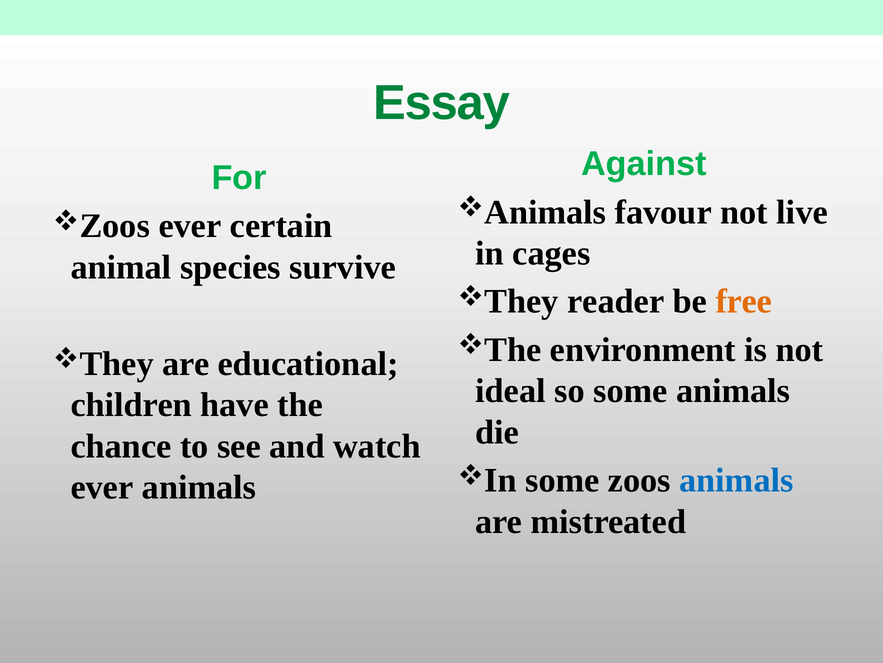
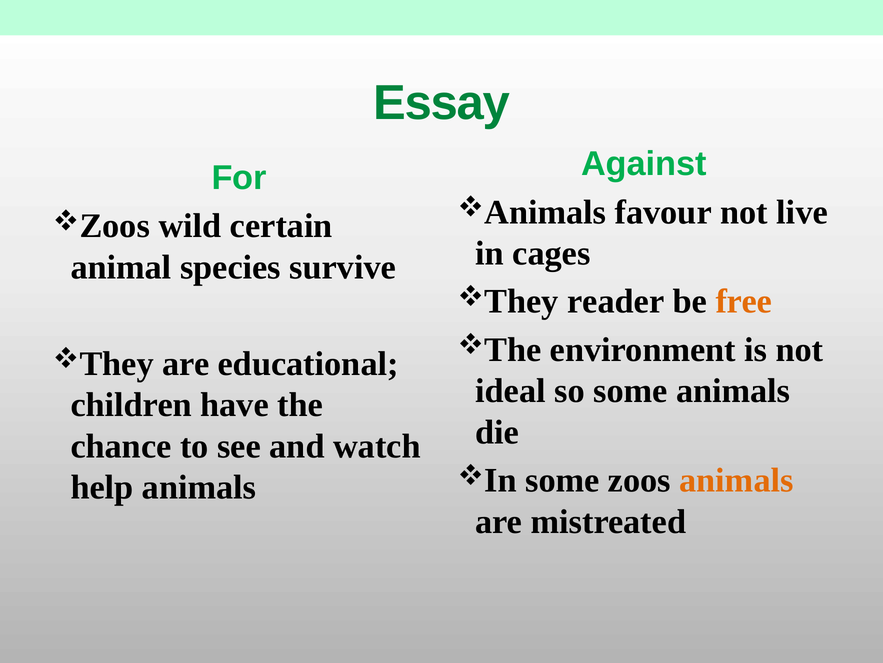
ever: ever -> wild (190, 226)
animals colour: blue -> orange (736, 480)
ever: ever -> help (102, 487)
